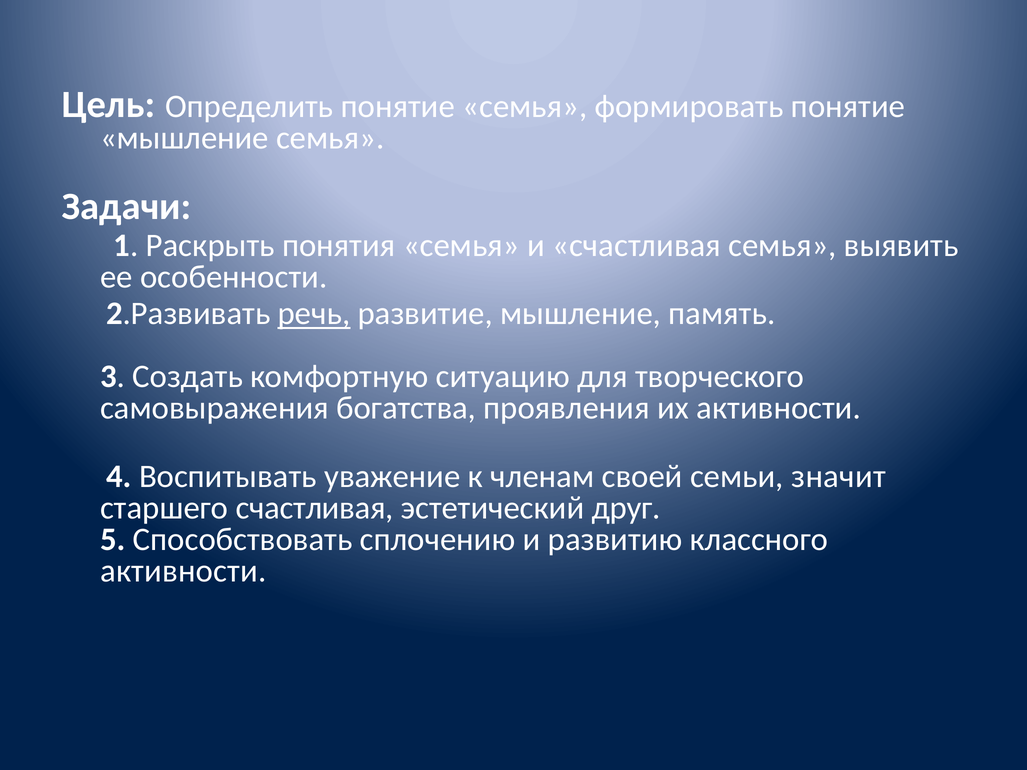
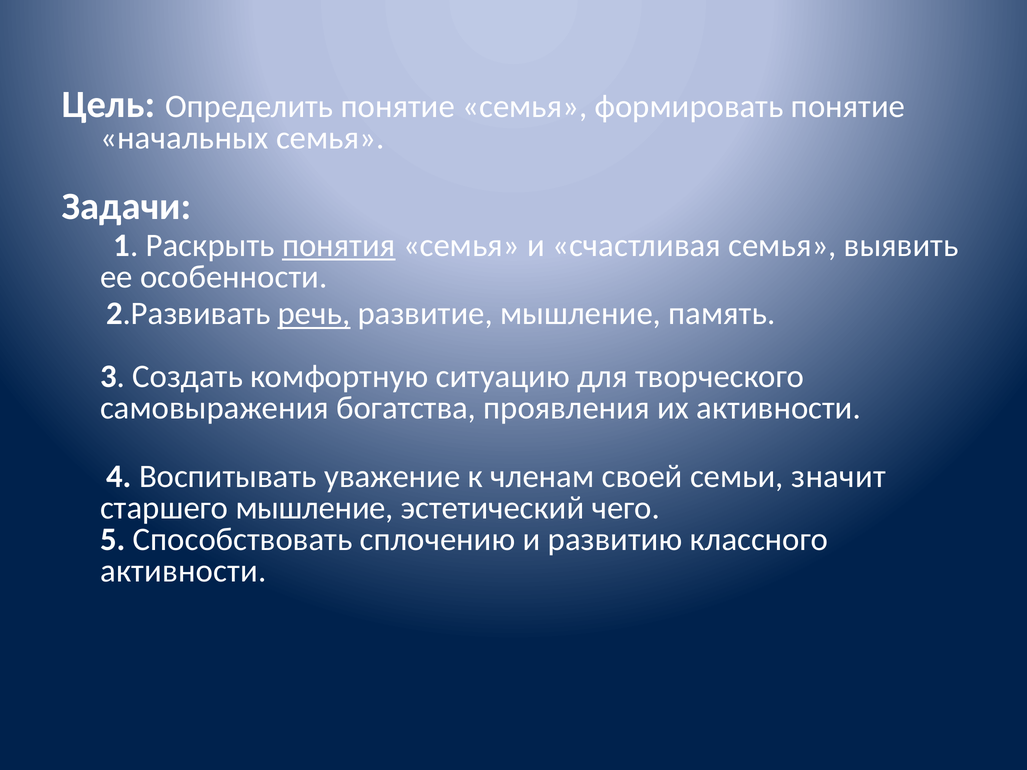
мышление: мышление -> начальных (184, 138)
понятия underline: none -> present (339, 245)
старшего счастливая: счастливая -> мышление (315, 508)
друг: друг -> чего (626, 508)
